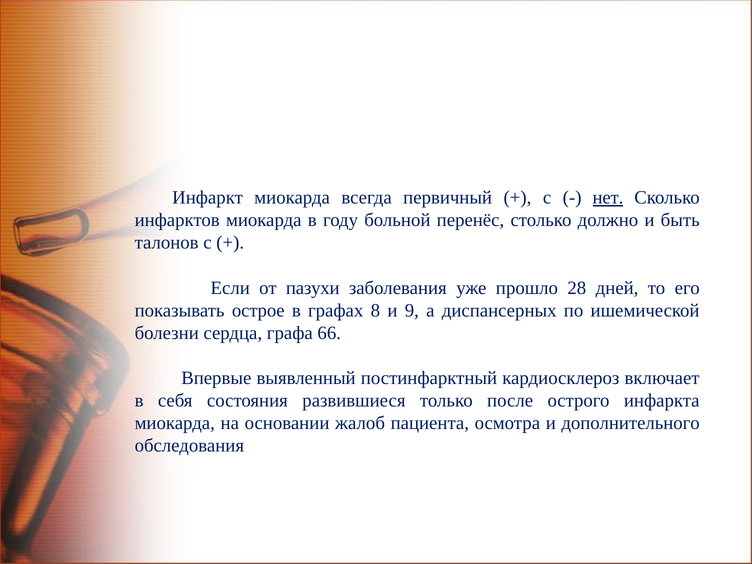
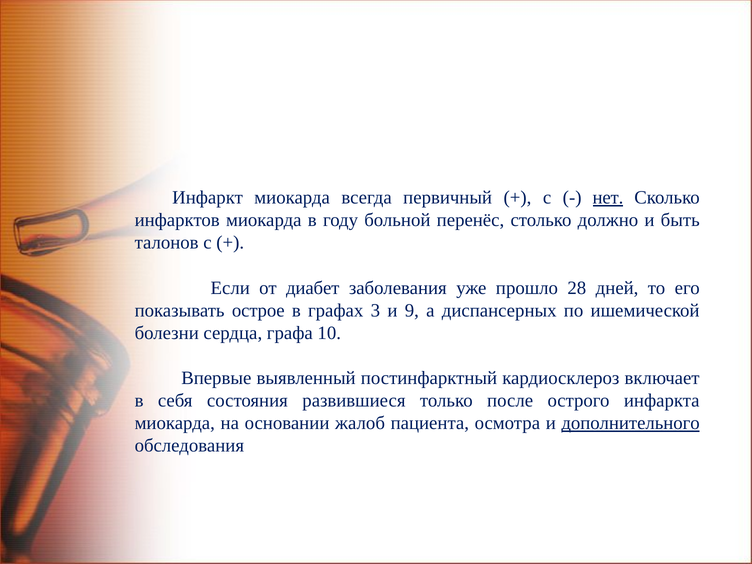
пазухи: пазухи -> диабет (313, 288)
8: 8 -> 3 (375, 310)
66: 66 -> 10 (329, 333)
дополнительного underline: none -> present (631, 423)
